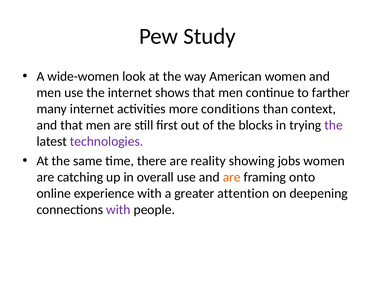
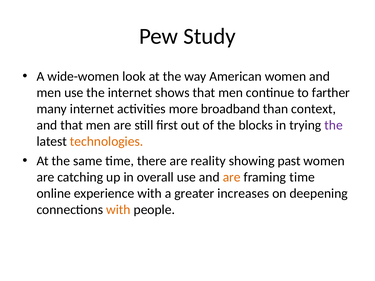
conditions: conditions -> broadband (231, 109)
technologies colour: purple -> orange (107, 142)
jobs: jobs -> past (289, 161)
framing onto: onto -> time (302, 177)
attention: attention -> increases (243, 194)
with colour: purple -> orange (118, 210)
